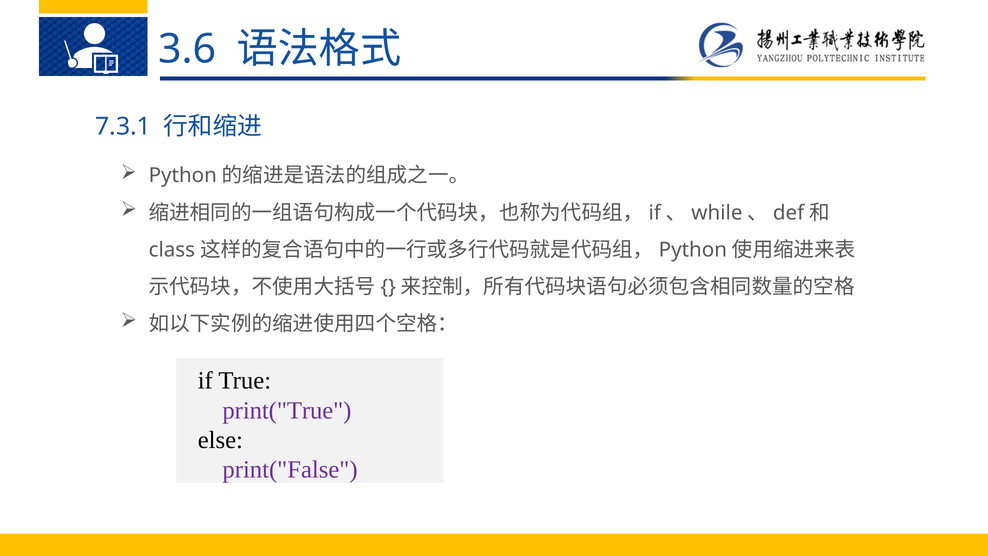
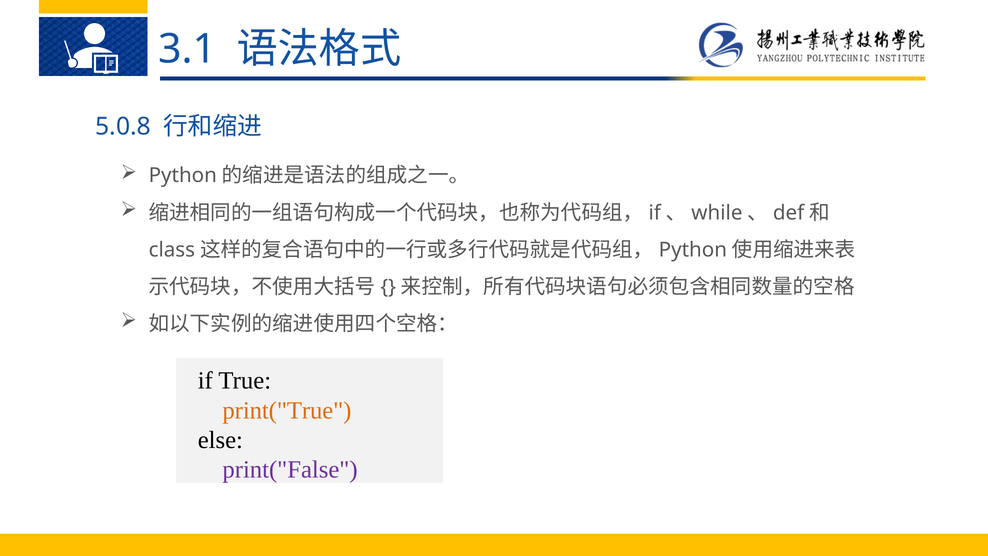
3.6: 3.6 -> 3.1 (187, 49)
7.3.1: 7.3.1 -> 5.0.8 (123, 127)
print("True colour: purple -> orange (287, 410)
